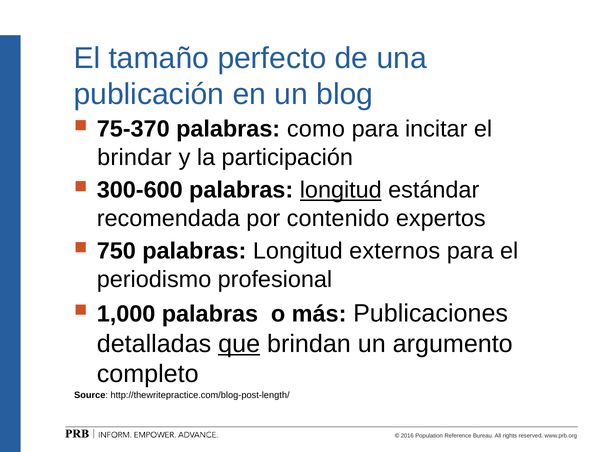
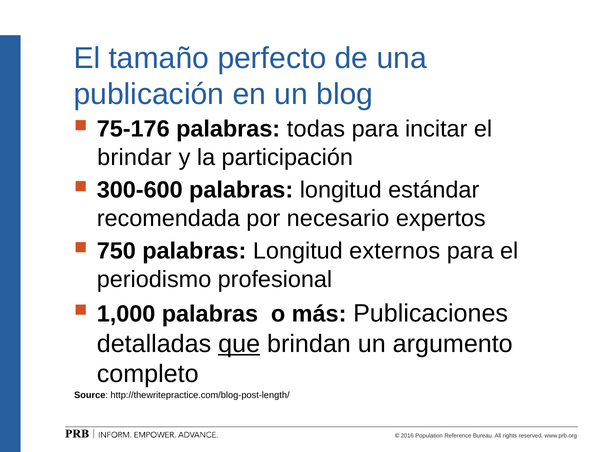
75-370: 75-370 -> 75-176 (133, 129)
como: como -> todas (316, 129)
longitud underline: present -> none (341, 190)
contenido: contenido -> necesario (338, 218)
